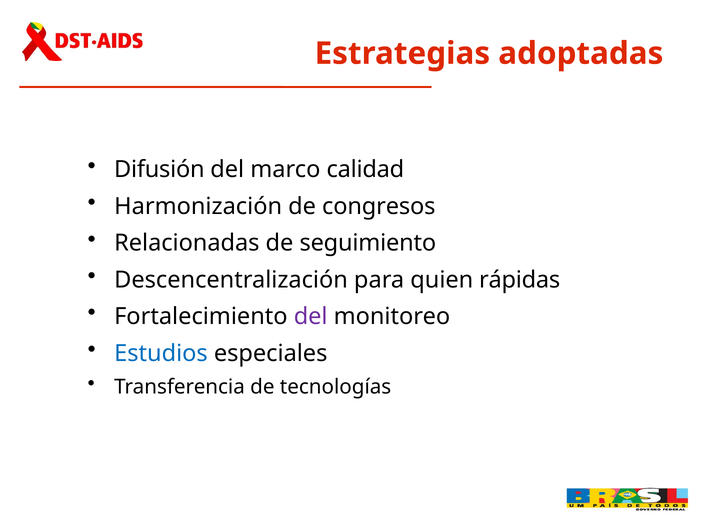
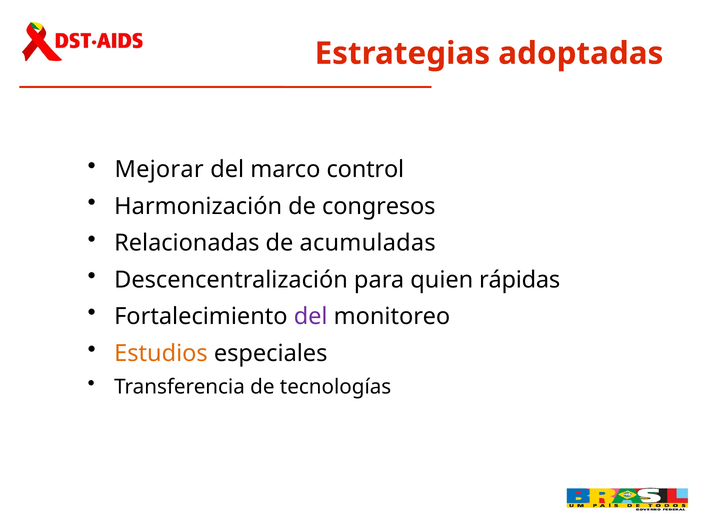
Difusión: Difusión -> Mejorar (159, 170)
calidad: calidad -> control (365, 170)
seguimiento: seguimiento -> acumuladas (368, 243)
Estudios colour: blue -> orange (161, 353)
